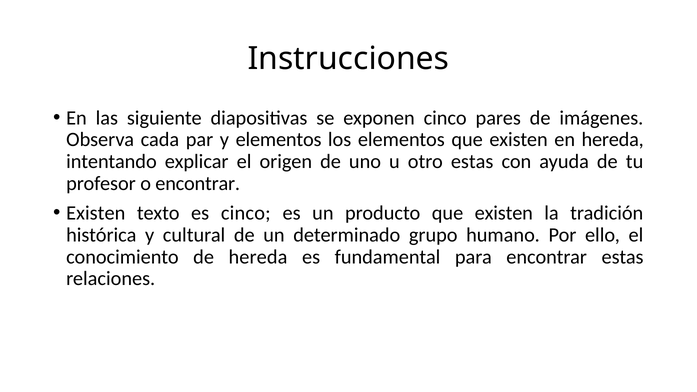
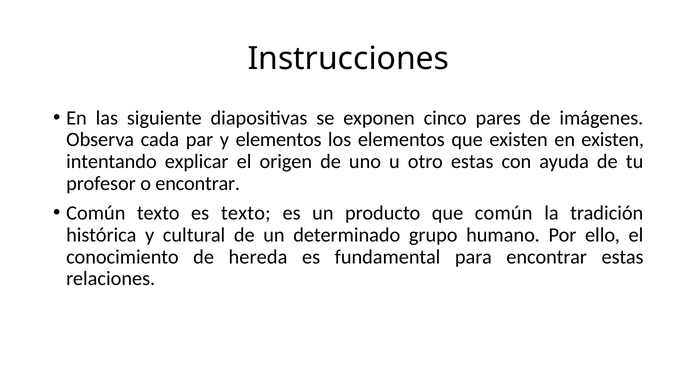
en hereda: hereda -> existen (613, 140)
Existen: Existen -> Común (96, 213)
es cinco: cinco -> texto (246, 213)
producto que existen: existen -> común (504, 213)
